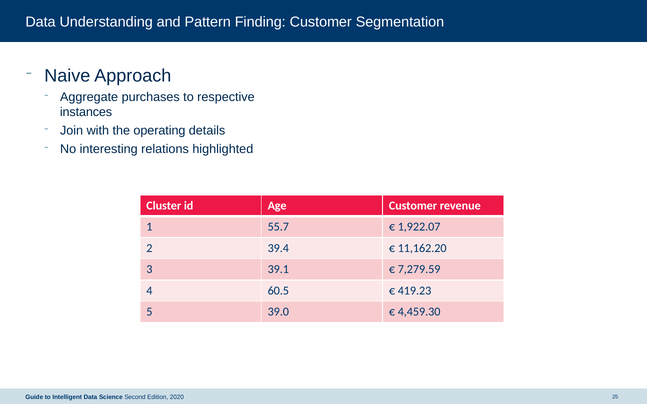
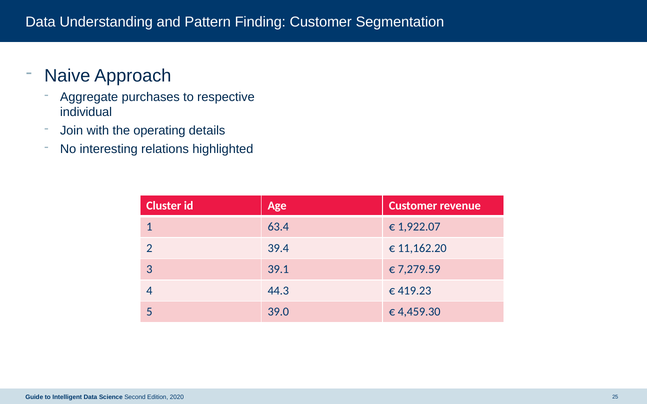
instances: instances -> individual (86, 112)
55.7: 55.7 -> 63.4 (278, 227)
60.5: 60.5 -> 44.3 (278, 291)
